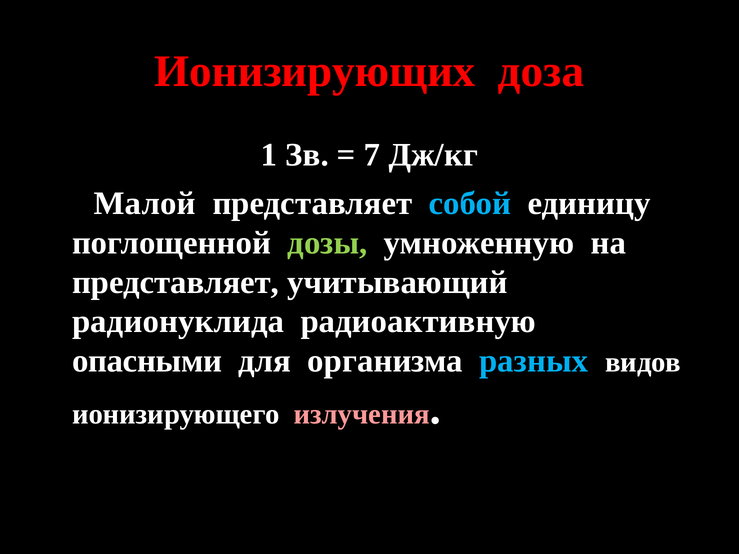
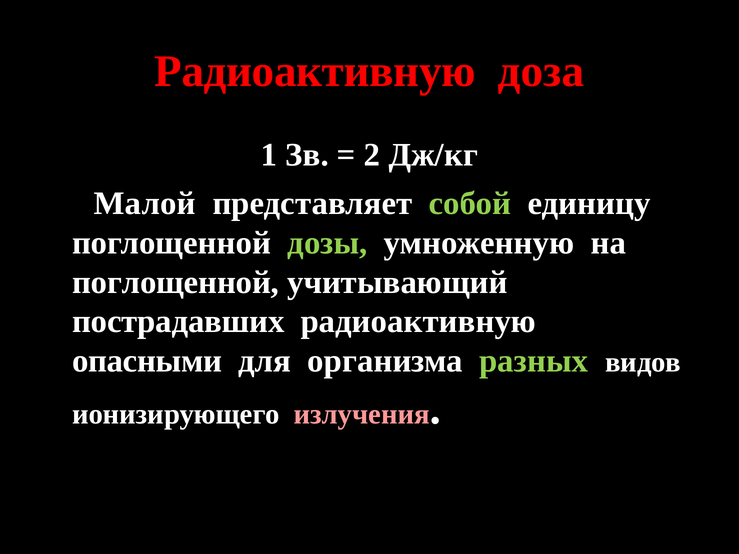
Ионизирующих: Ионизирующих -> Радиоактивную (315, 72)
7: 7 -> 2 (372, 155)
собой colour: light blue -> light green (470, 203)
представляет: представляет -> поглощенной (176, 282)
радионуклида: радионуклида -> пострадавших (178, 322)
разных colour: light blue -> light green (534, 361)
